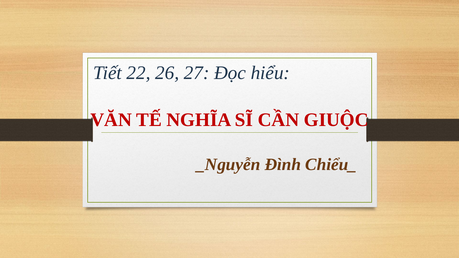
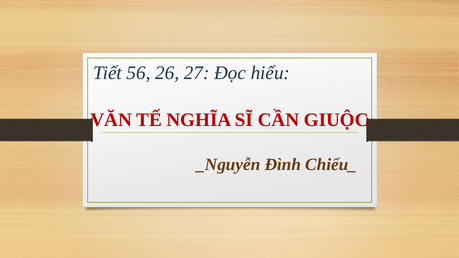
22: 22 -> 56 (139, 73)
